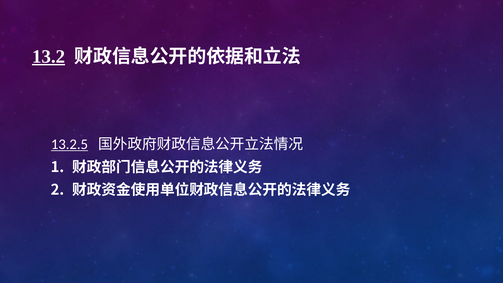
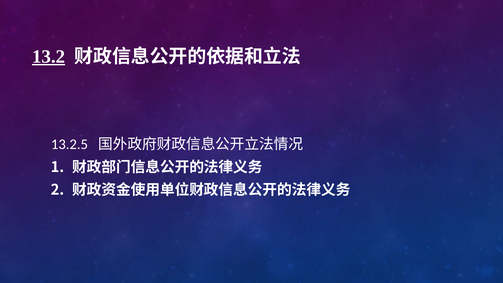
13.2.5 underline: present -> none (69, 144)
